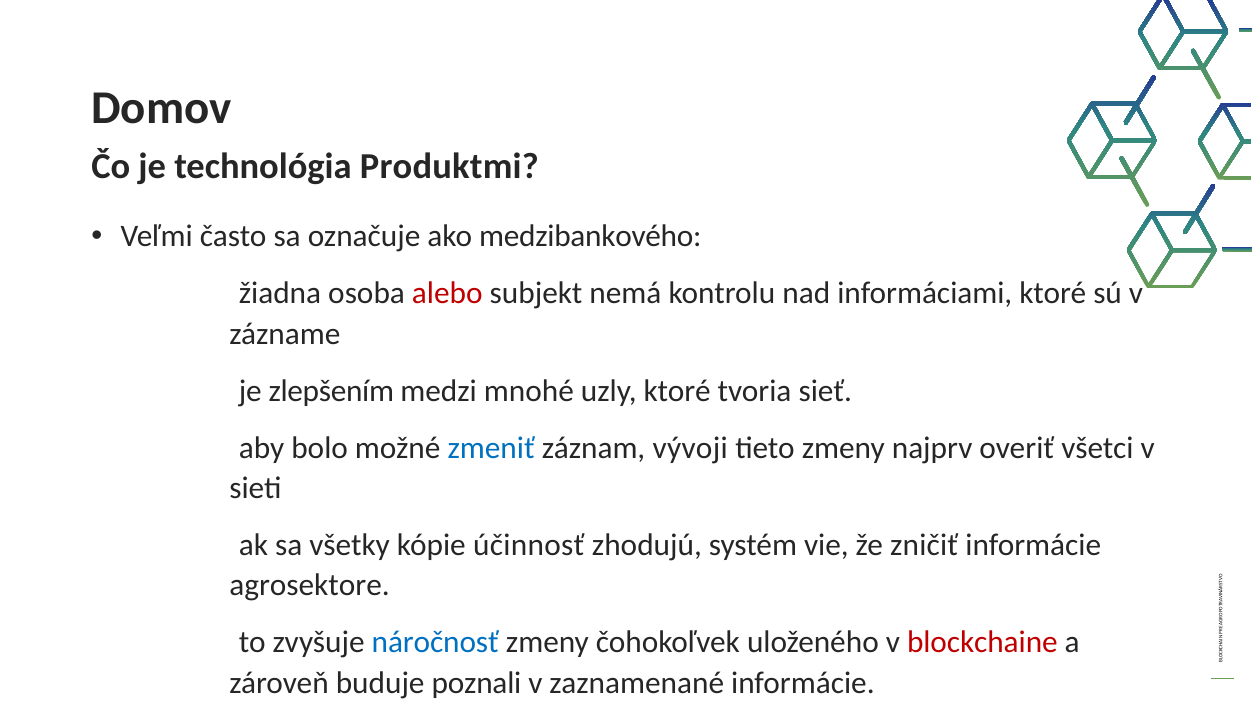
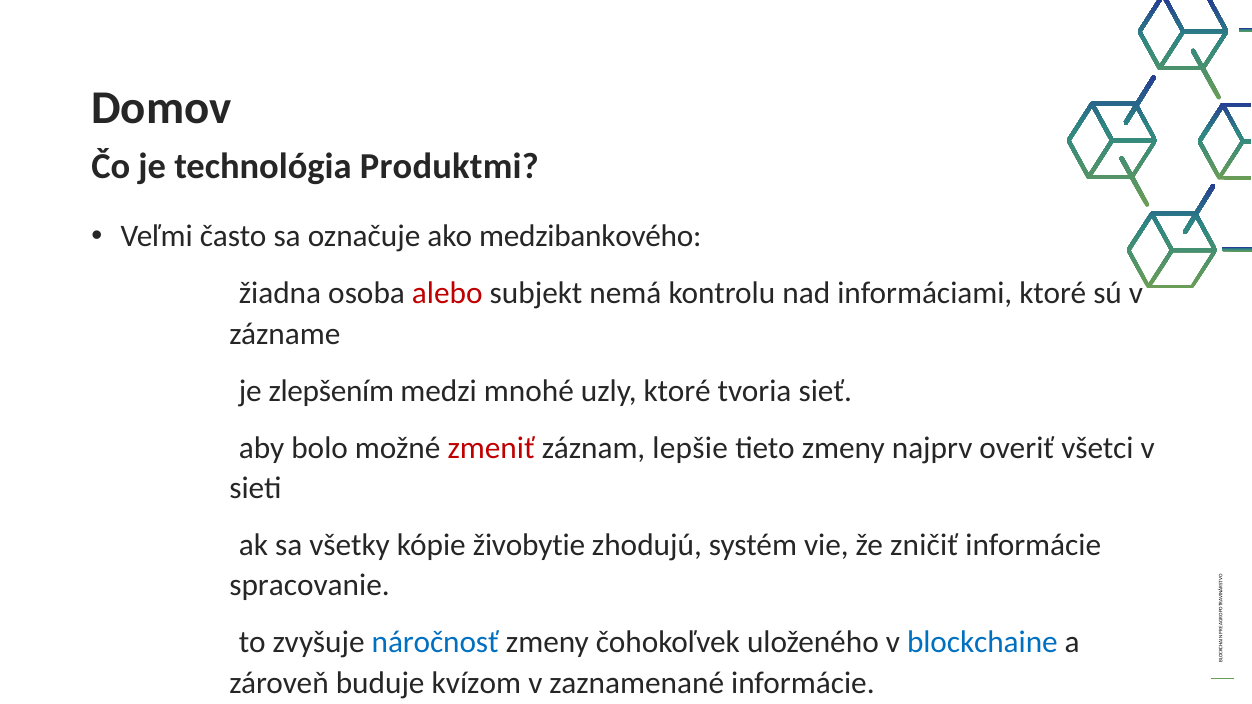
zmeniť colour: blue -> red (491, 448)
vývoji: vývoji -> lepšie (690, 448)
účinnosť: účinnosť -> živobytie (529, 545)
agrosektore: agrosektore -> spracovanie (310, 586)
blockchaine colour: red -> blue (982, 643)
poznali: poznali -> kvízom (476, 683)
